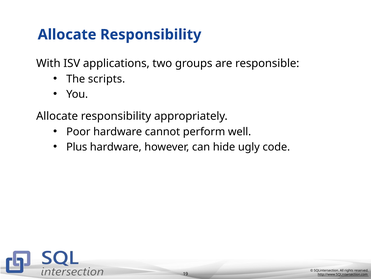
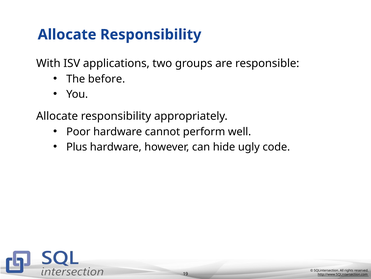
scripts: scripts -> before (107, 79)
